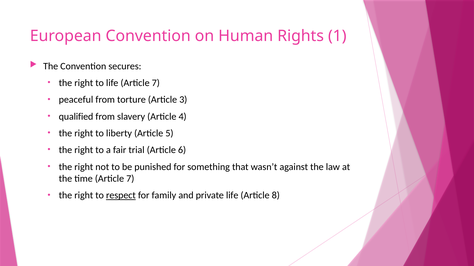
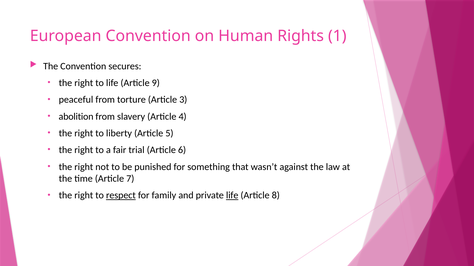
life Article 7: 7 -> 9 (156, 83)
qualified: qualified -> abolition (76, 117)
life underline: none -> present (232, 196)
